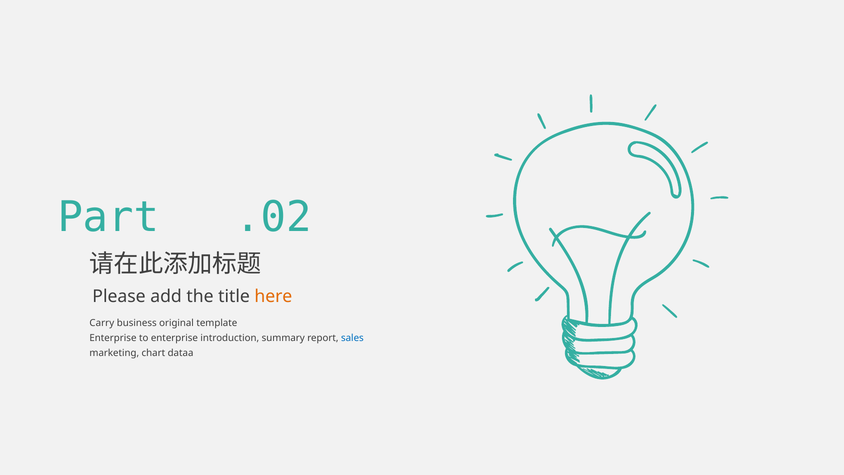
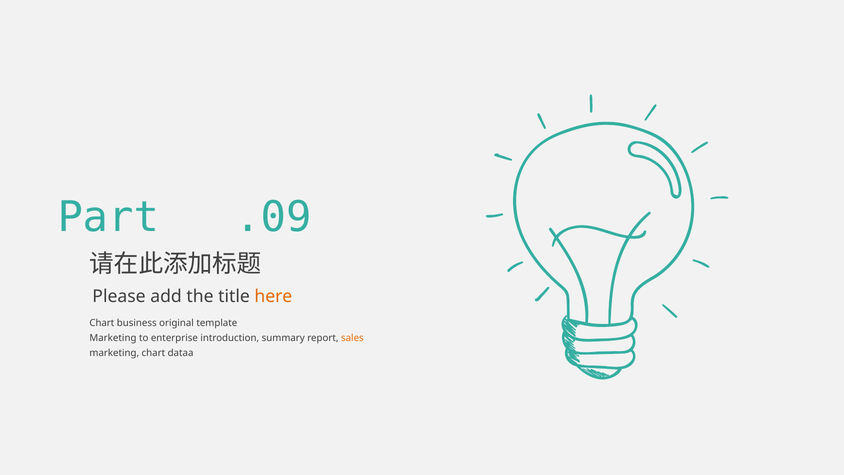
.02: .02 -> .09 (273, 217)
Carry: Carry -> Chart (102, 323)
Enterprise: Enterprise -> Marketing (113, 338)
sales colour: blue -> orange (352, 338)
